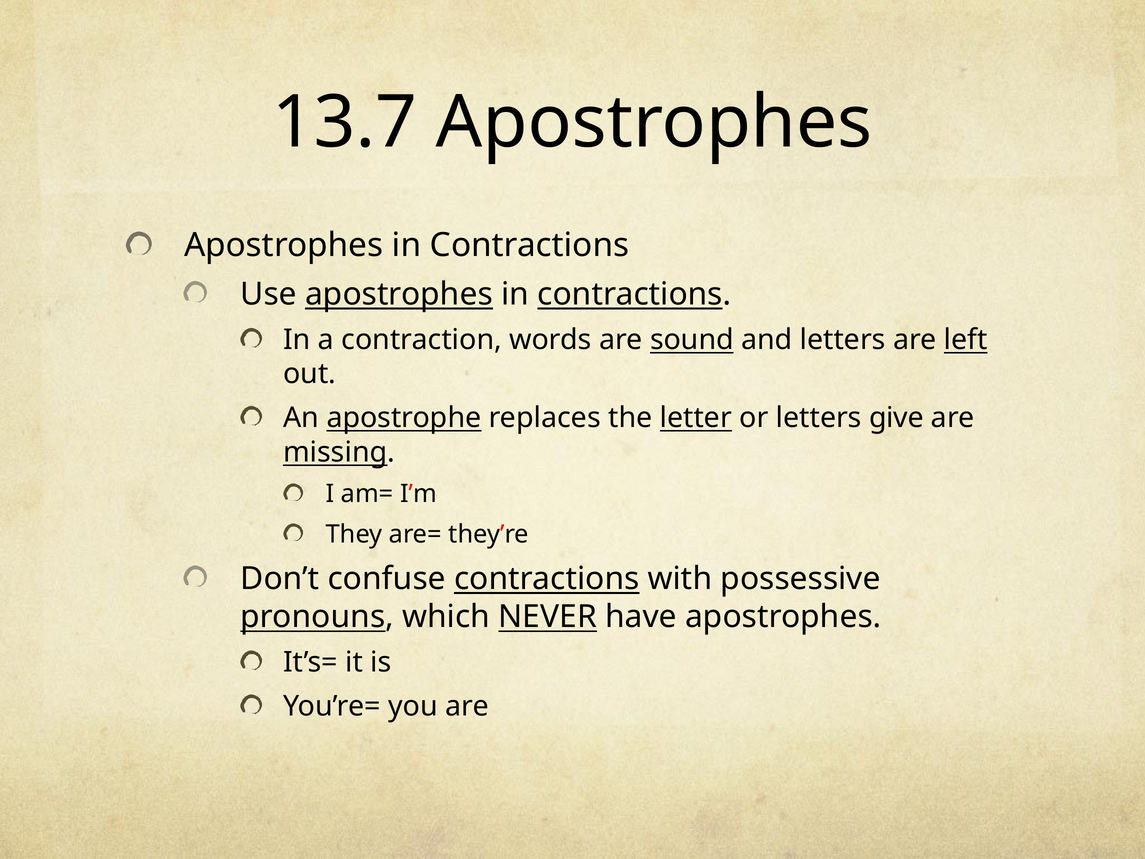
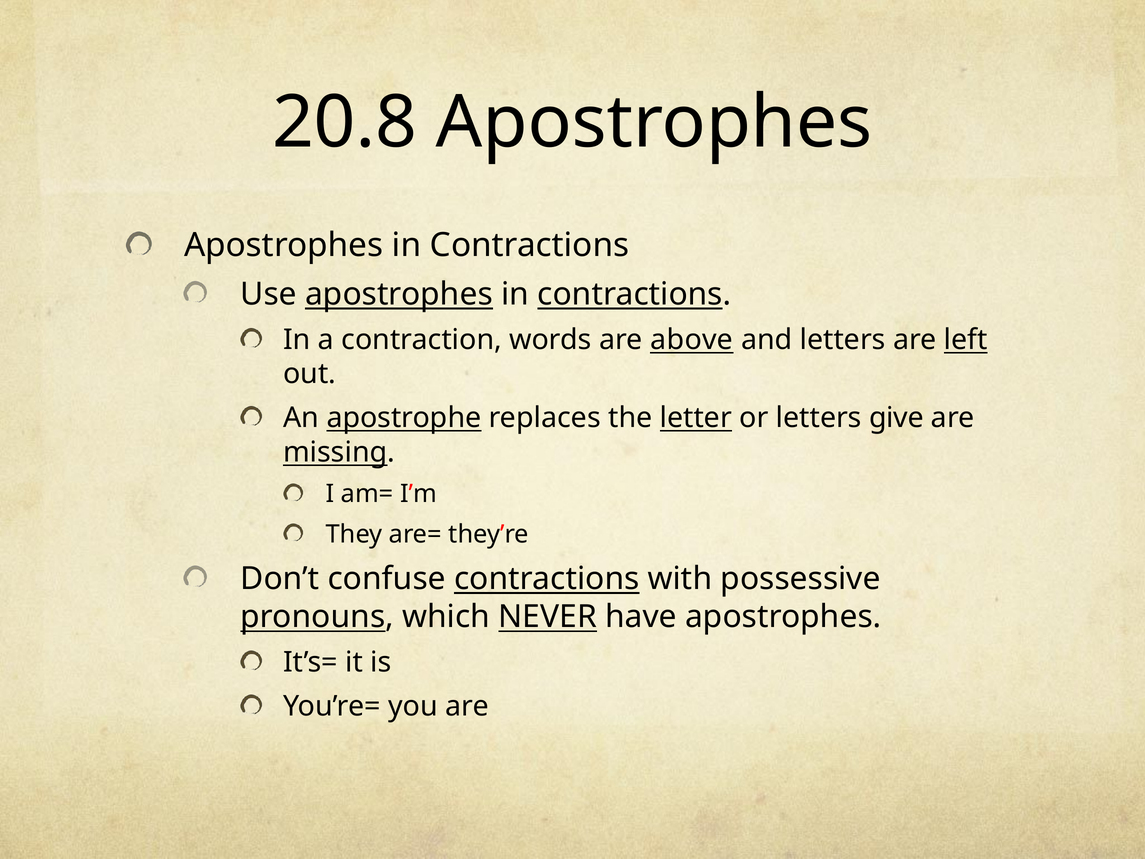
13.7: 13.7 -> 20.8 (345, 122)
sound: sound -> above (692, 340)
